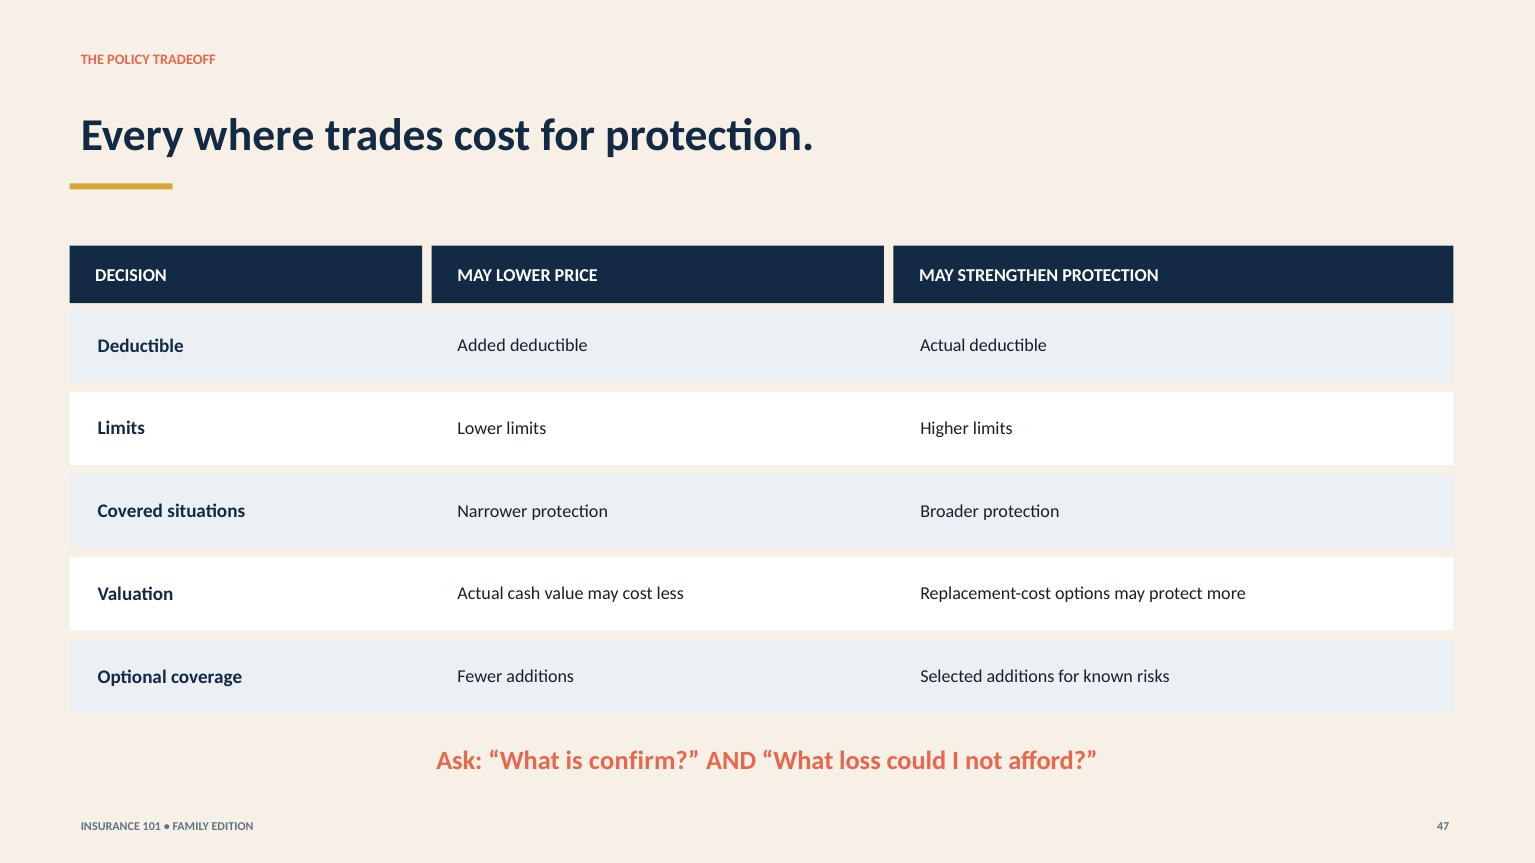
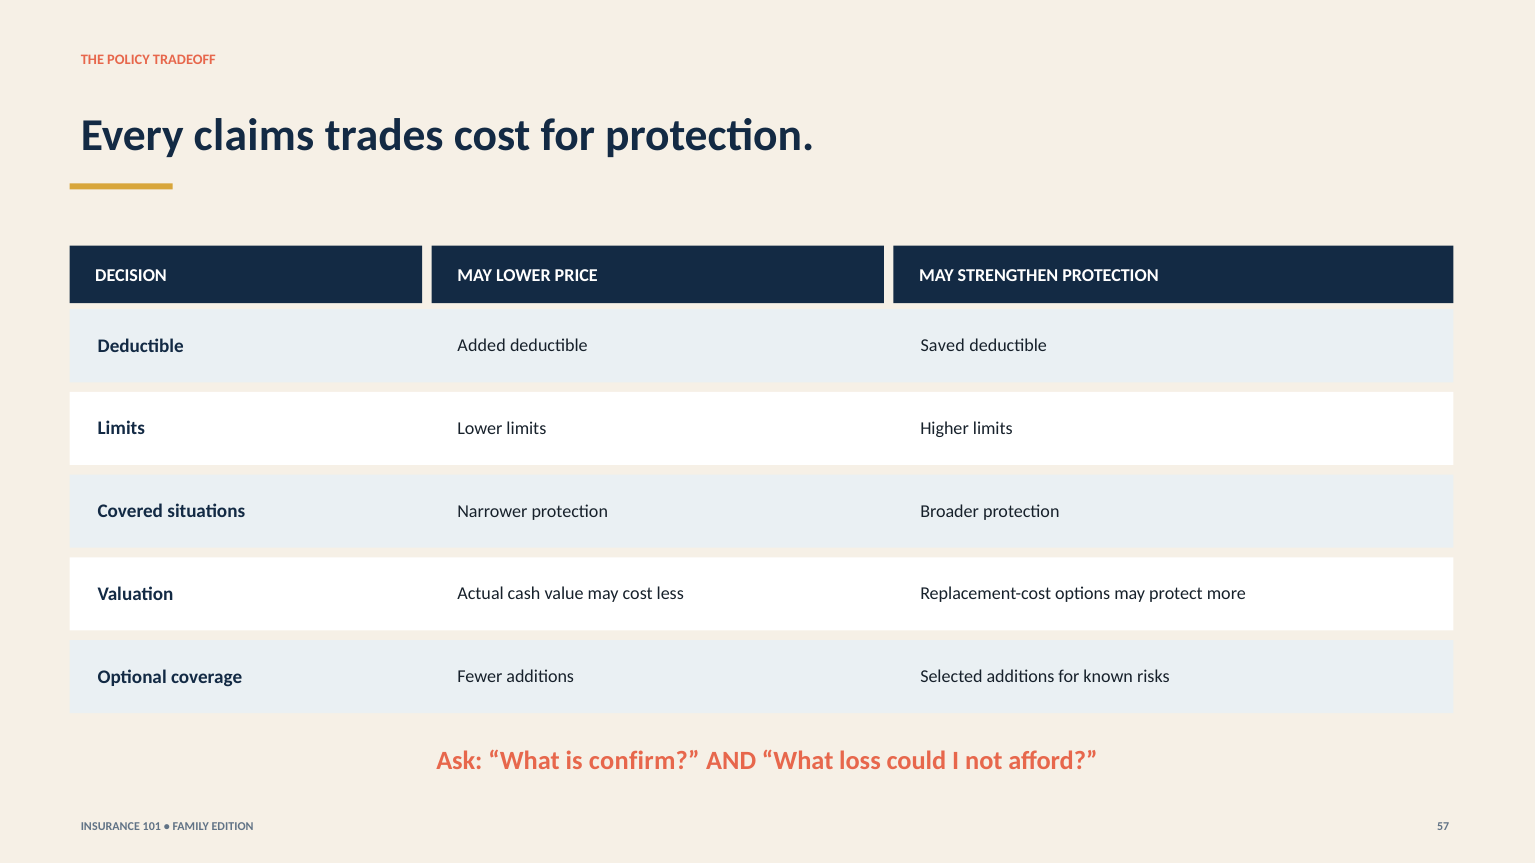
where: where -> claims (254, 135)
deductible Actual: Actual -> Saved (943, 346)
47: 47 -> 57 (1443, 827)
